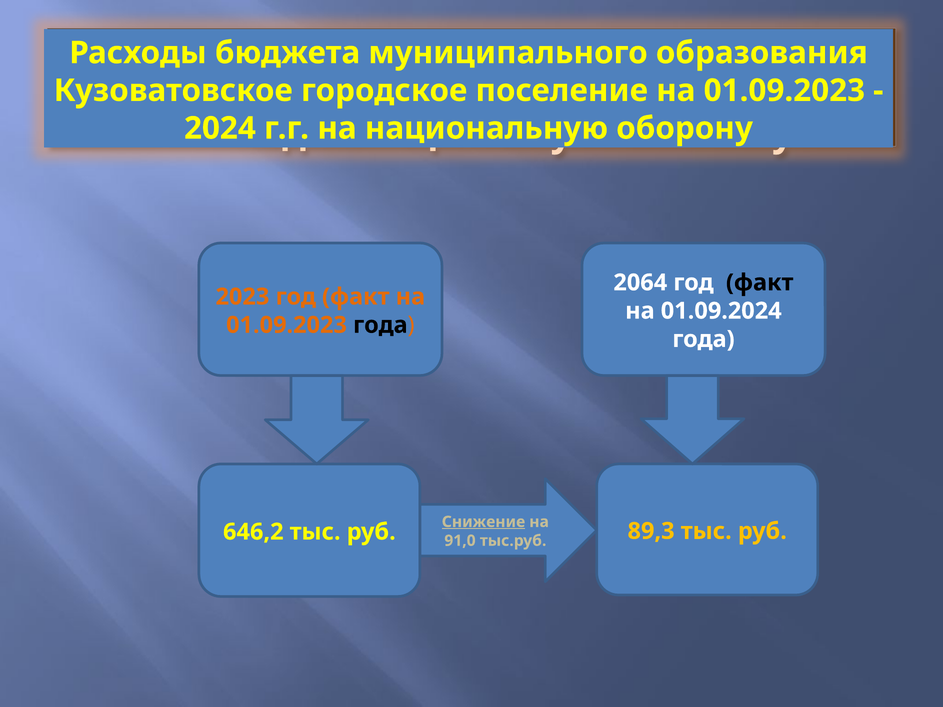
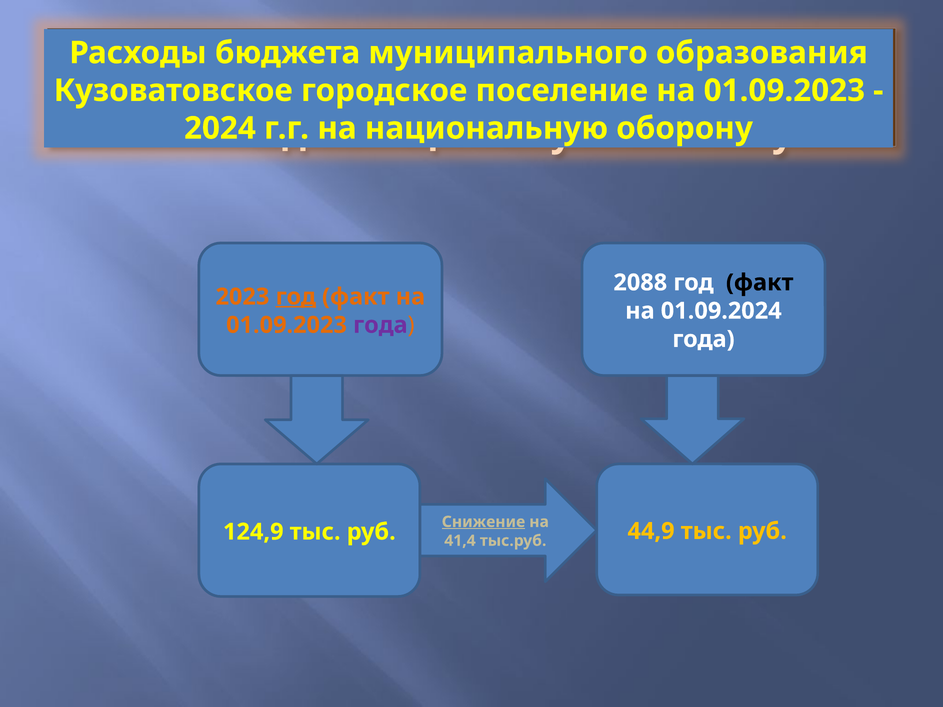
2064: 2064 -> 2088 (640, 283)
год underline: none -> present (296, 297)
года colour: black -> purple (380, 325)
89,3: 89,3 -> 44,9 (651, 531)
646,2: 646,2 -> 124,9 (253, 532)
91,0: 91,0 -> 41,4 (460, 541)
